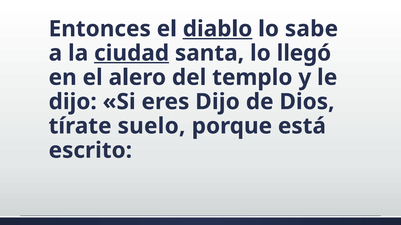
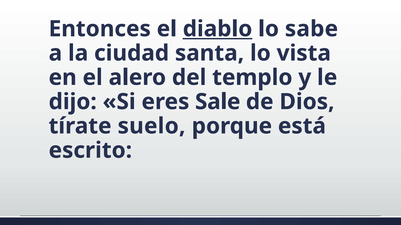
ciudad underline: present -> none (132, 53)
llegó: llegó -> vista (304, 53)
eres Dijo: Dijo -> Sale (218, 102)
